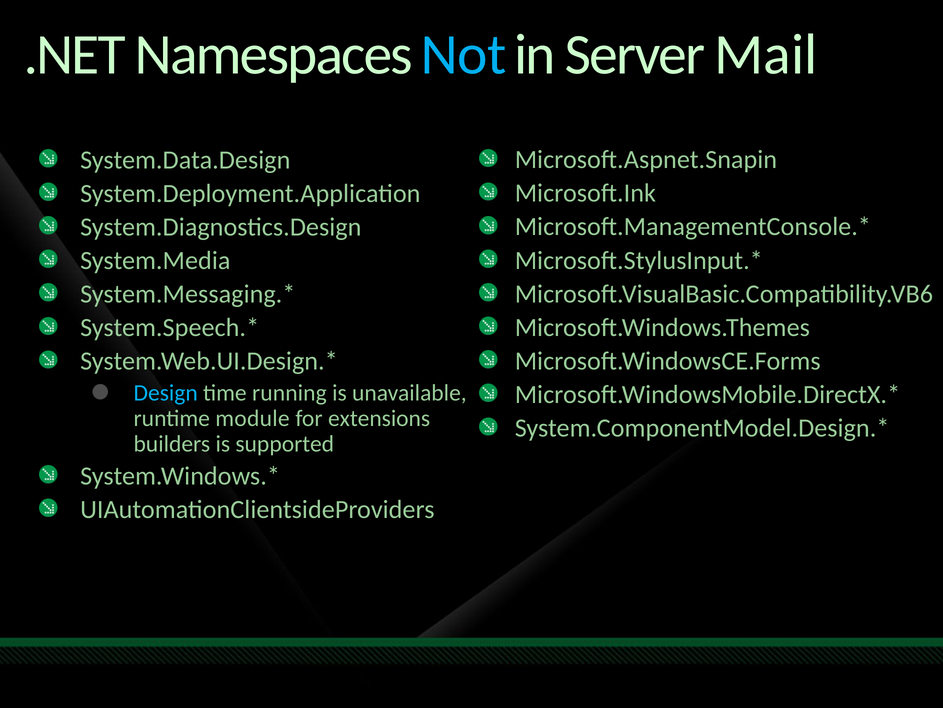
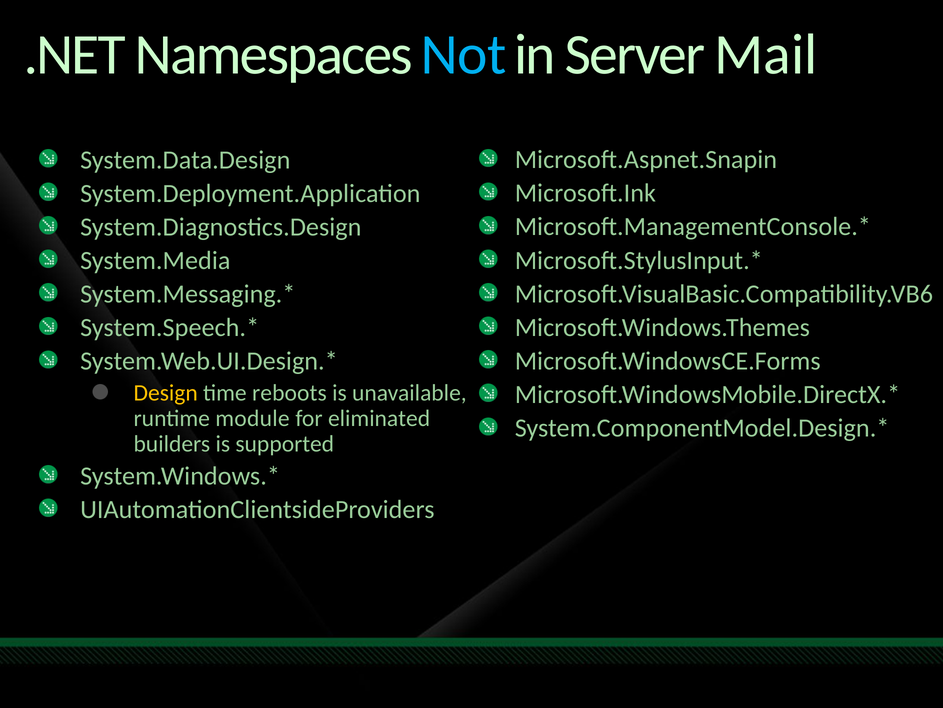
Design colour: light blue -> yellow (166, 392)
running: running -> reboots (289, 392)
extensions: extensions -> eliminated (379, 418)
